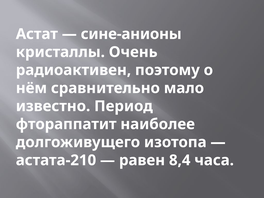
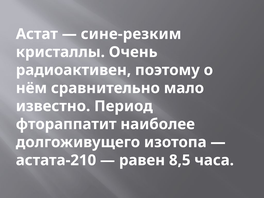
сине-анионы: сине-анионы -> сине-резким (131, 34)
8,4: 8,4 -> 8,5 (180, 160)
